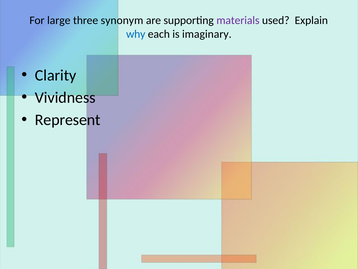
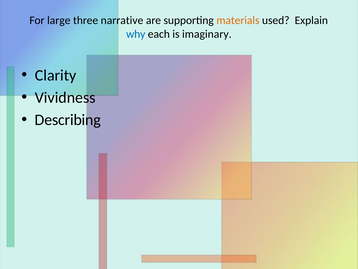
synonym: synonym -> narrative (122, 20)
materials colour: purple -> orange (238, 20)
Represent: Represent -> Describing (68, 120)
